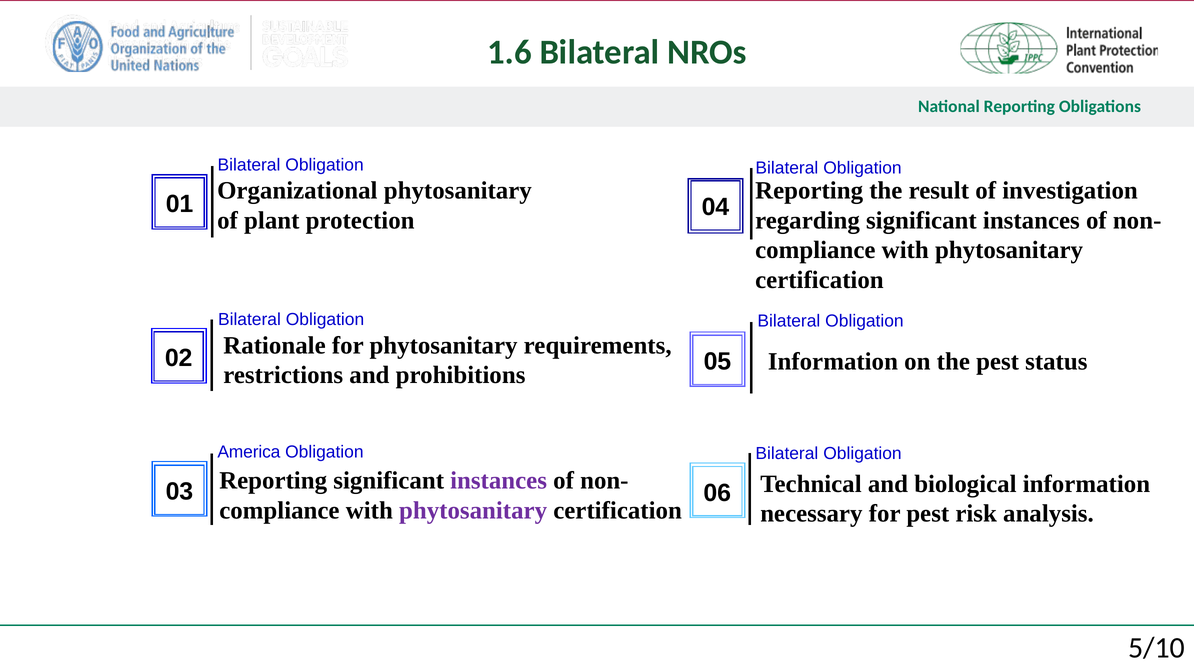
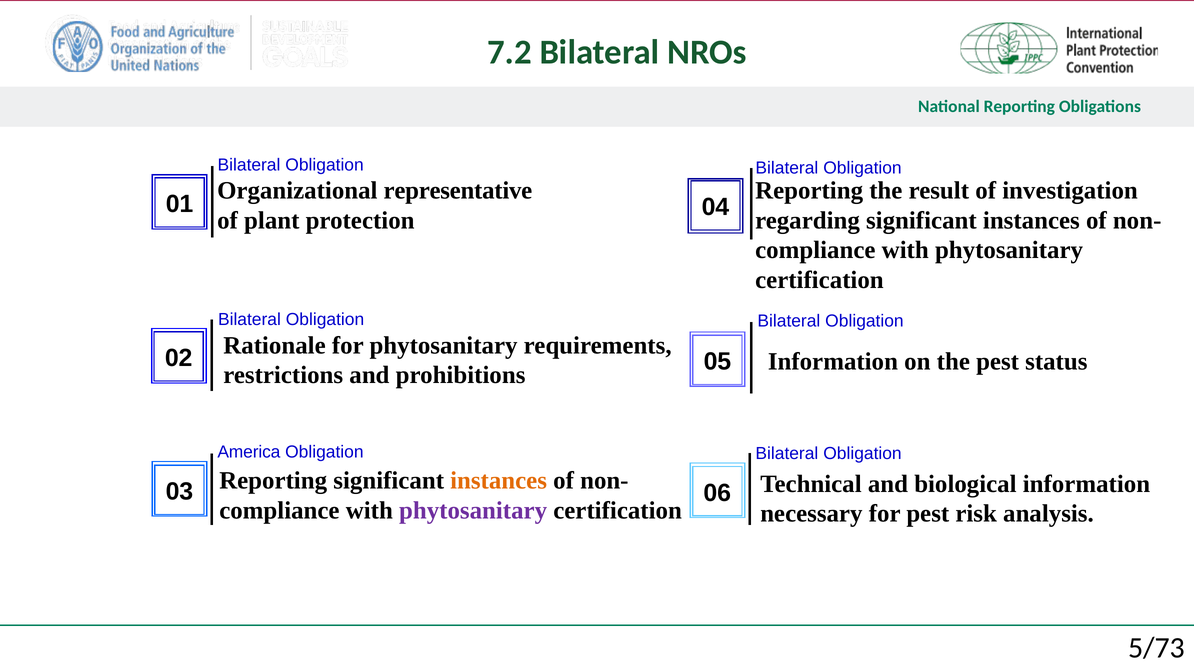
1.6: 1.6 -> 7.2 (509, 52)
Organizational phytosanitary: phytosanitary -> representative (458, 190)
instances colour: purple -> orange (499, 480)
5/10: 5/10 -> 5/73 (1156, 647)
